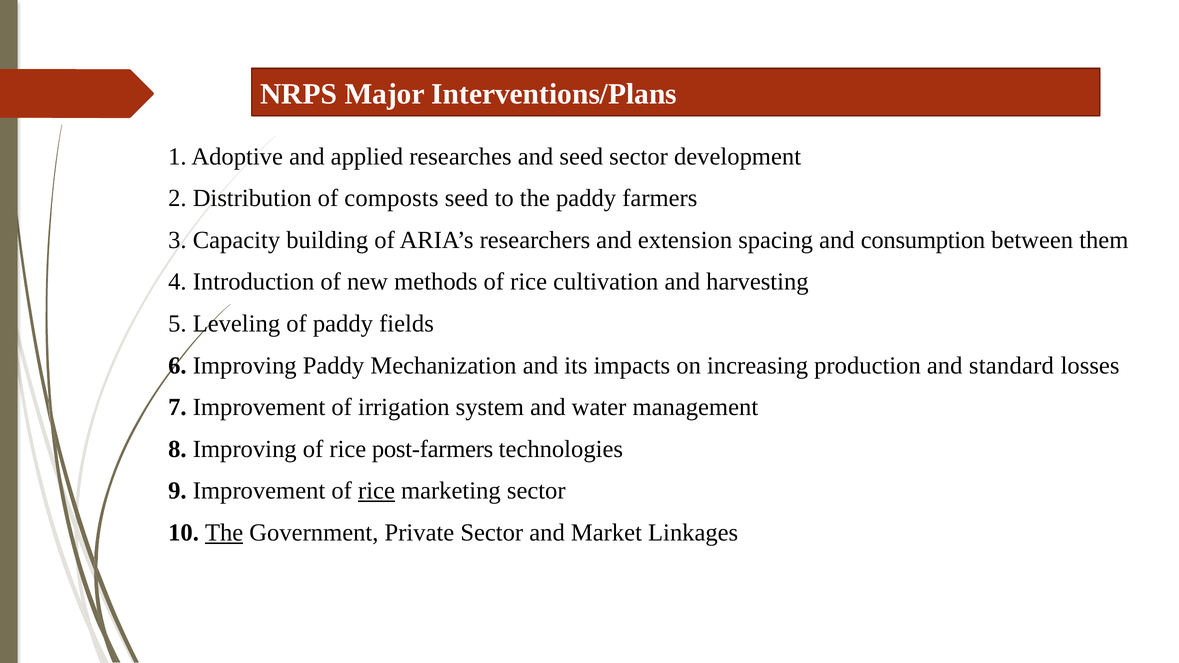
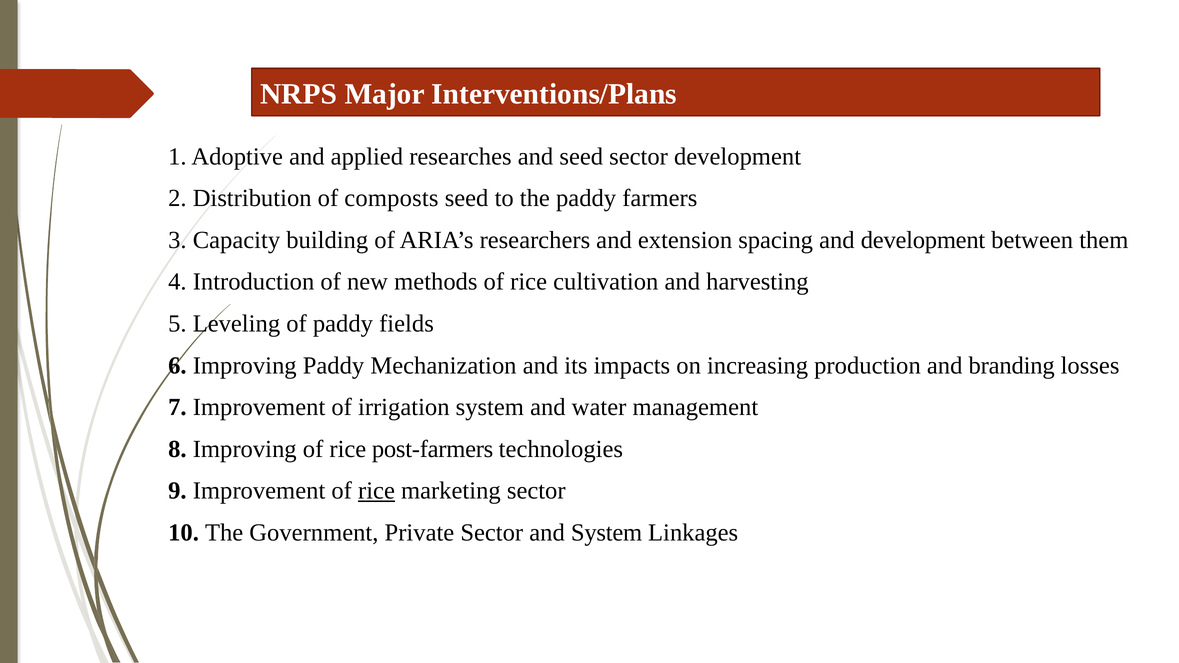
and consumption: consumption -> development (923, 240)
standard: standard -> branding (1012, 365)
The underline: present -> none (224, 533)
and Market: Market -> System (607, 533)
